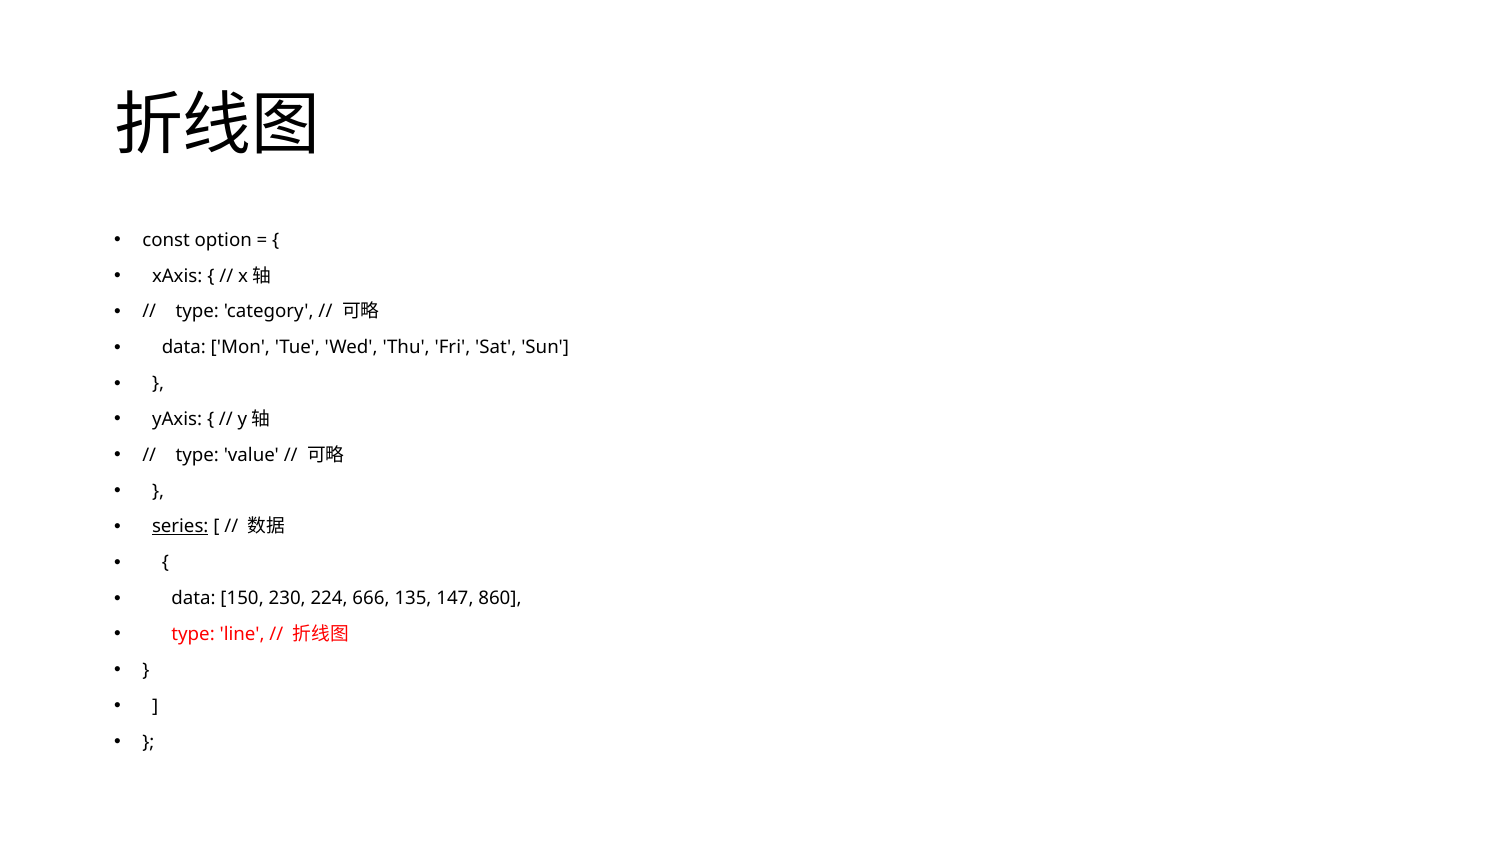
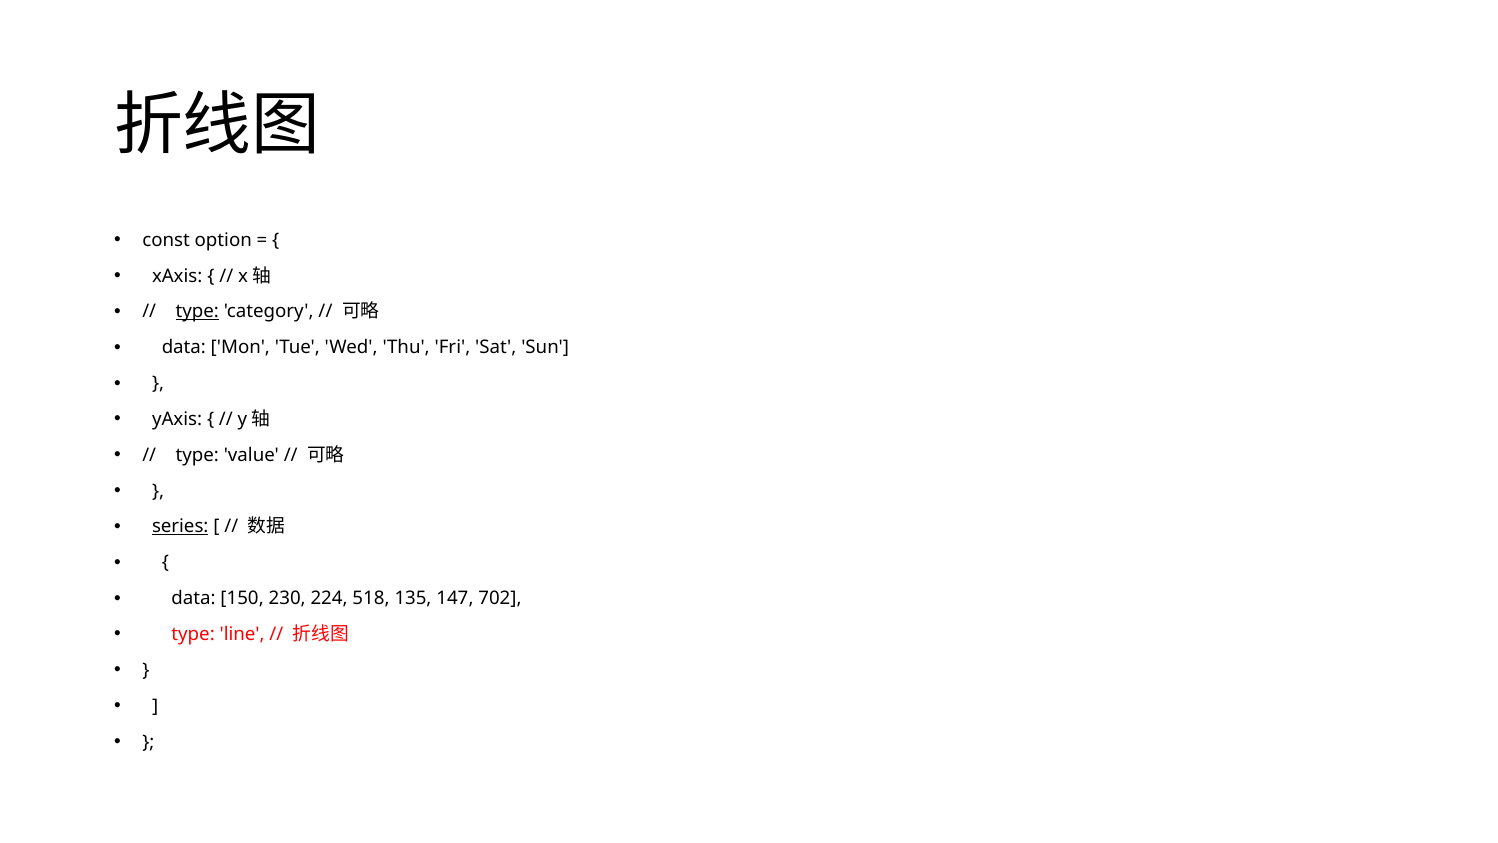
type underline: none -> present (197, 312)
666: 666 -> 518 (371, 598)
860: 860 -> 702 (500, 598)
